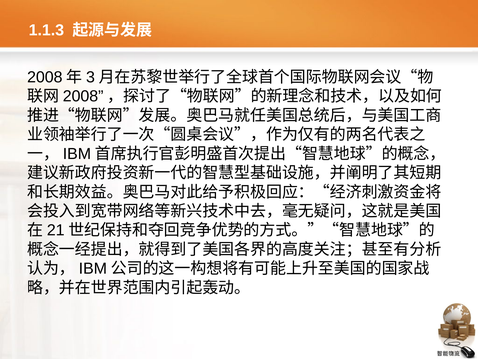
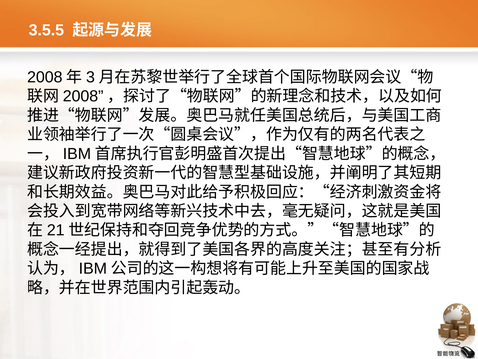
1.1.3: 1.1.3 -> 3.5.5 (46, 30)
